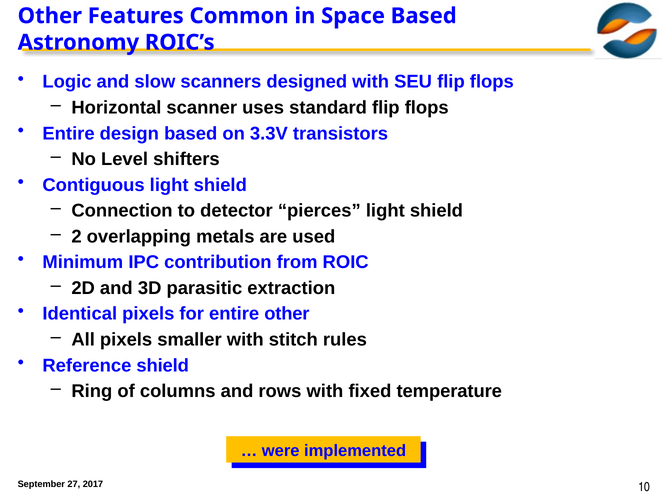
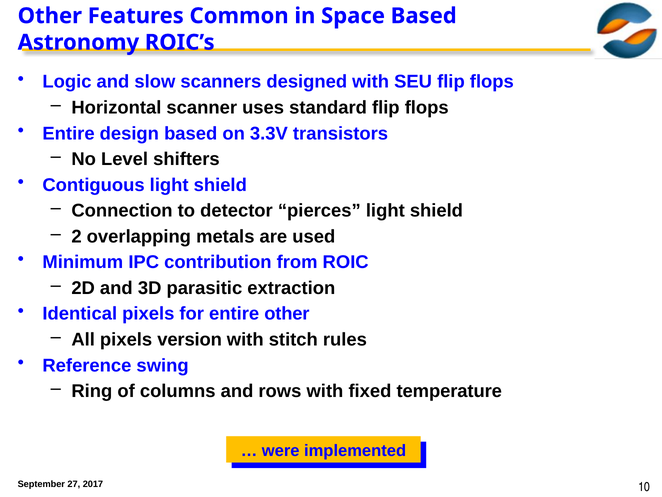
smaller: smaller -> version (190, 339)
Reference shield: shield -> swing (163, 365)
